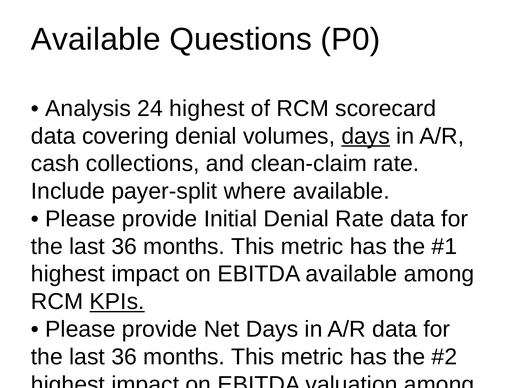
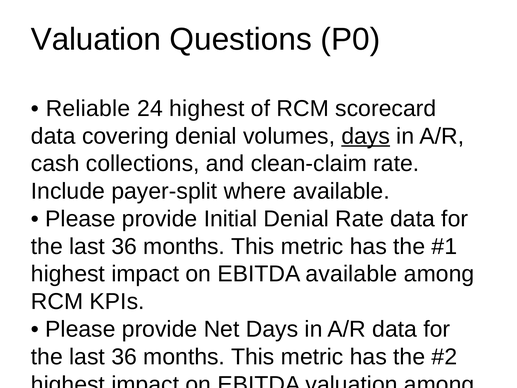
Available: Available -> Valuation (96, 39)
Analysis: Analysis -> Reliable (88, 108)
KPIs underline: present -> none (117, 301)
